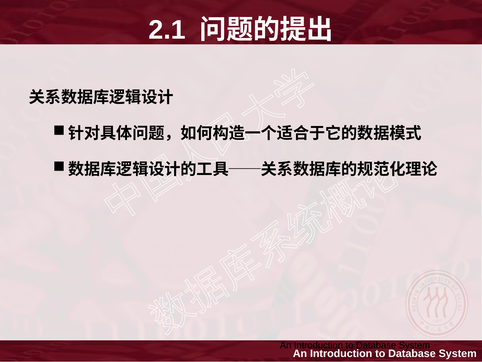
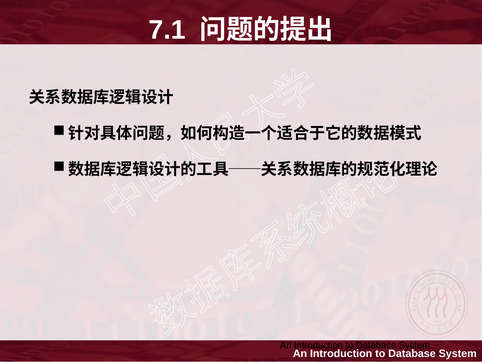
2.1: 2.1 -> 7.1 (167, 30)
